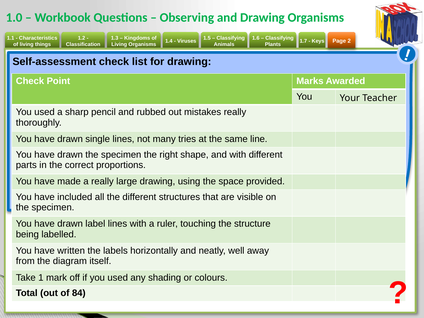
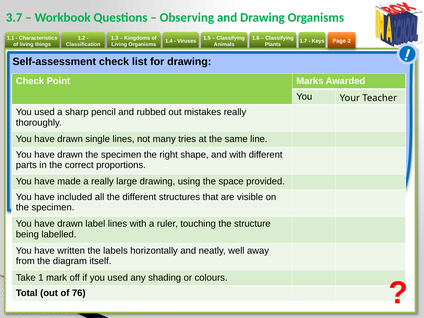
1.0: 1.0 -> 3.7 (14, 17)
84: 84 -> 76 (79, 293)
